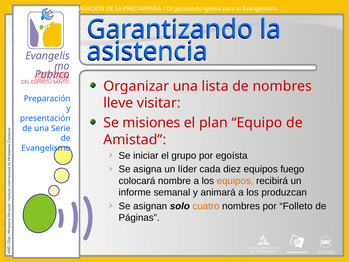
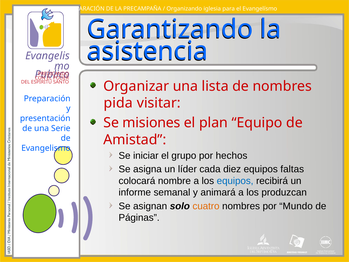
lleve: lleve -> pida (118, 103)
egoísta: egoísta -> hechos (232, 155)
fuego: fuego -> faltas (292, 169)
equipos colour: orange -> blue (235, 181)
Folleto: Folleto -> Mundo (296, 206)
